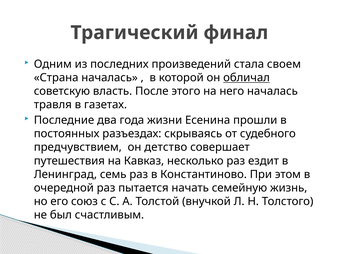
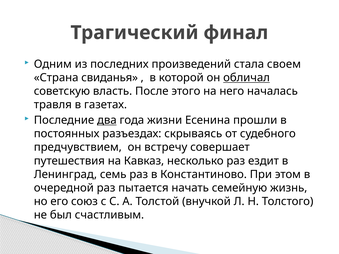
Страна началась: началась -> свиданья (110, 78)
два underline: none -> present (107, 120)
детство: детство -> встречу (166, 147)
